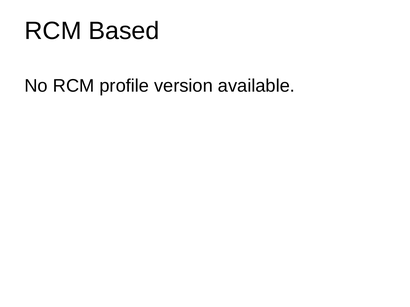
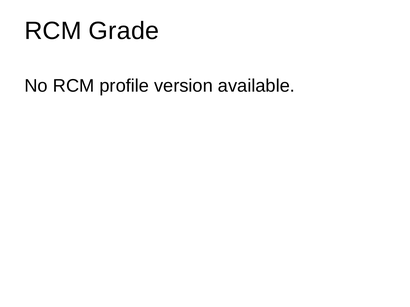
Based: Based -> Grade (124, 31)
